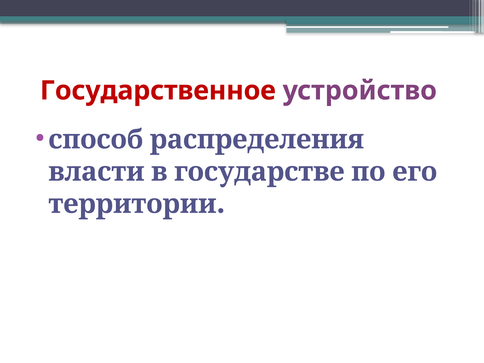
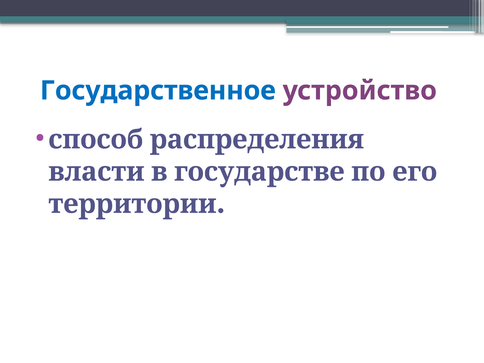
Государственное colour: red -> blue (158, 91)
